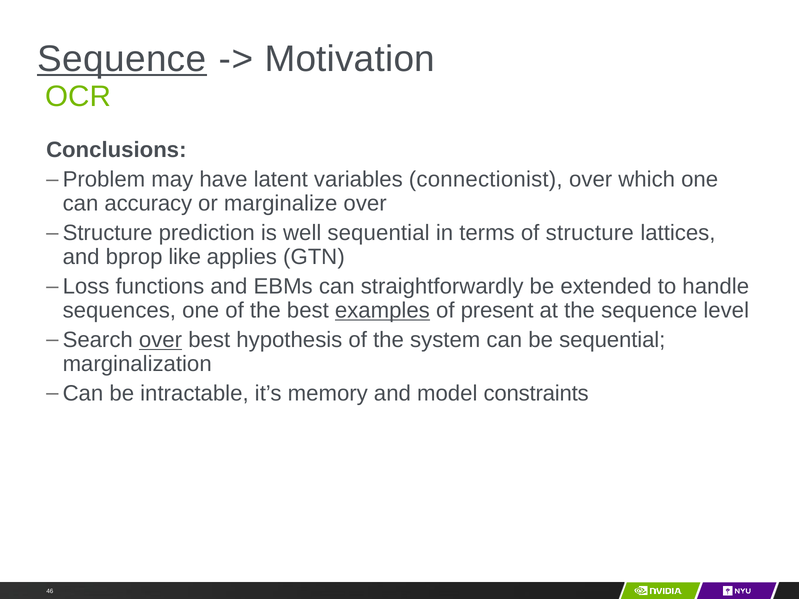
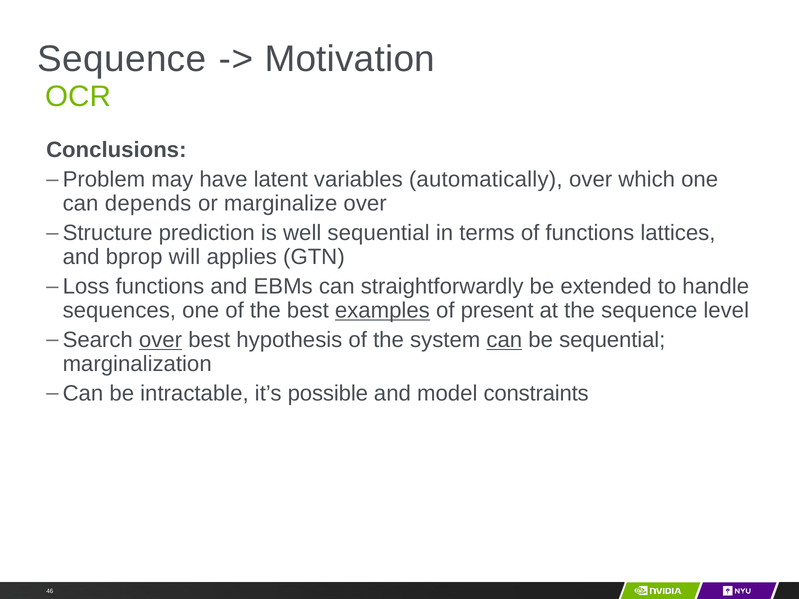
Sequence underline: present -> none (122, 59)
connectionist: connectionist -> automatically (486, 180)
accuracy: accuracy -> depends (148, 204)
of structure: structure -> functions (590, 233)
like: like -> will (184, 257)
can underline: none -> present (504, 340)
memory: memory -> possible (328, 394)
